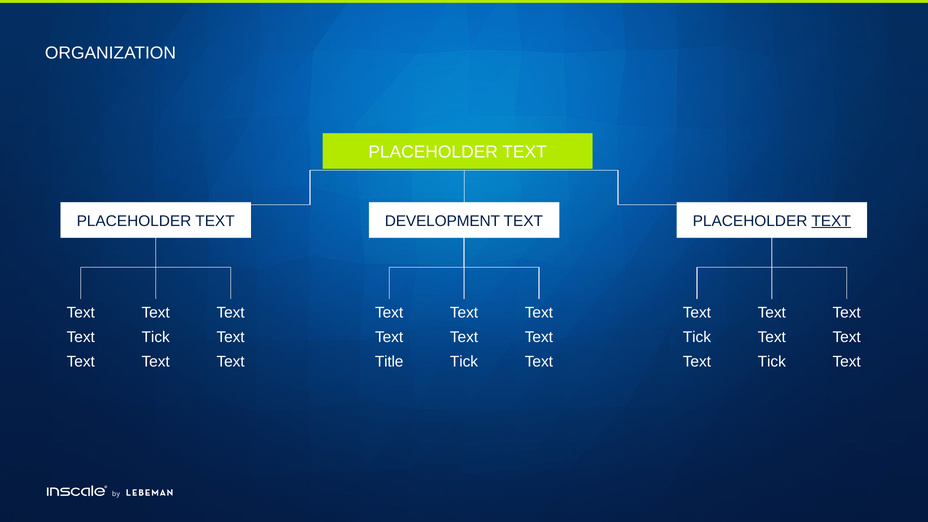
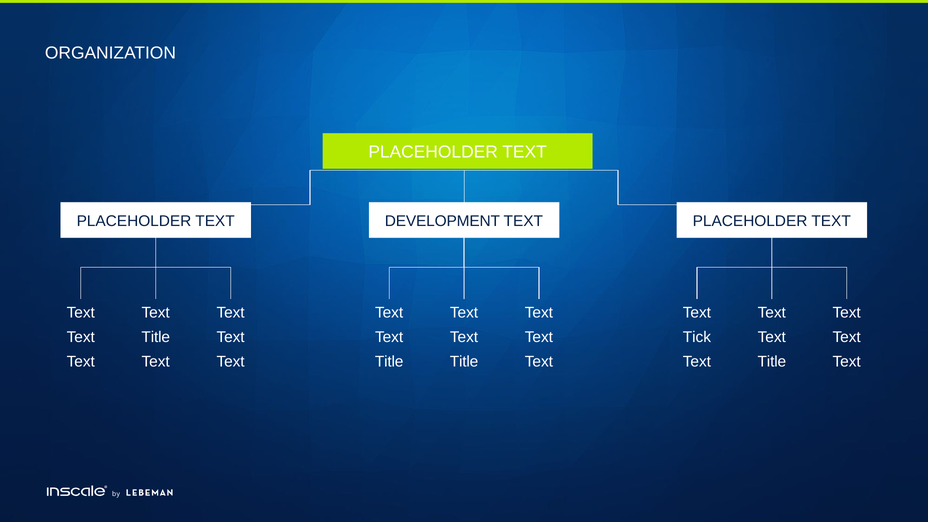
TEXT underline: present -> none (831, 221)
Tick: Tick -> Title (156, 337)
Tick: Tick -> Title (464, 362)
Tick: Tick -> Title (772, 362)
